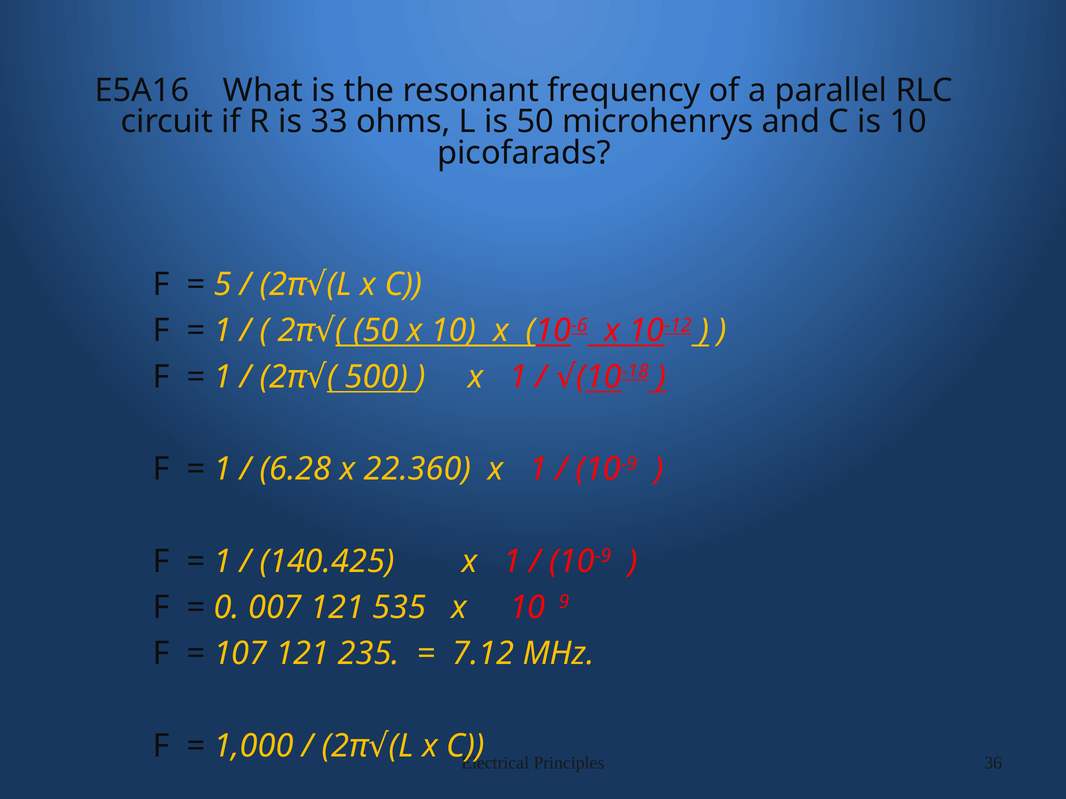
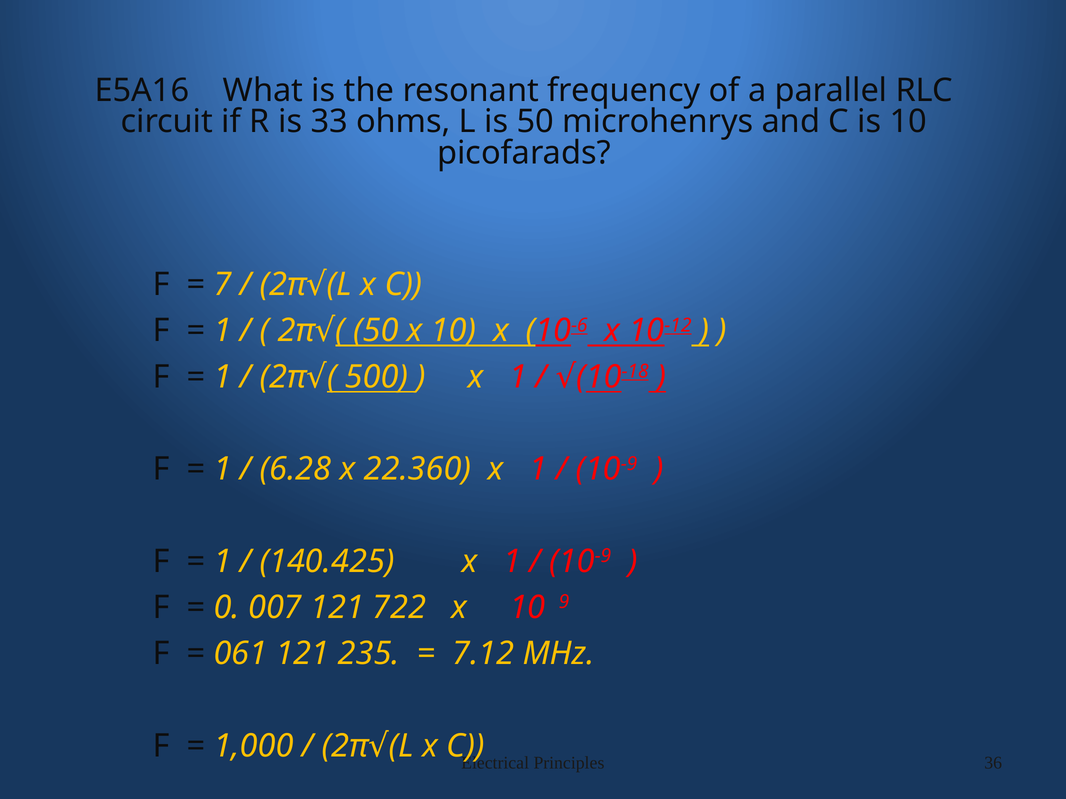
5: 5 -> 7 (223, 285)
535: 535 -> 722 (399, 608)
107: 107 -> 061 (240, 654)
